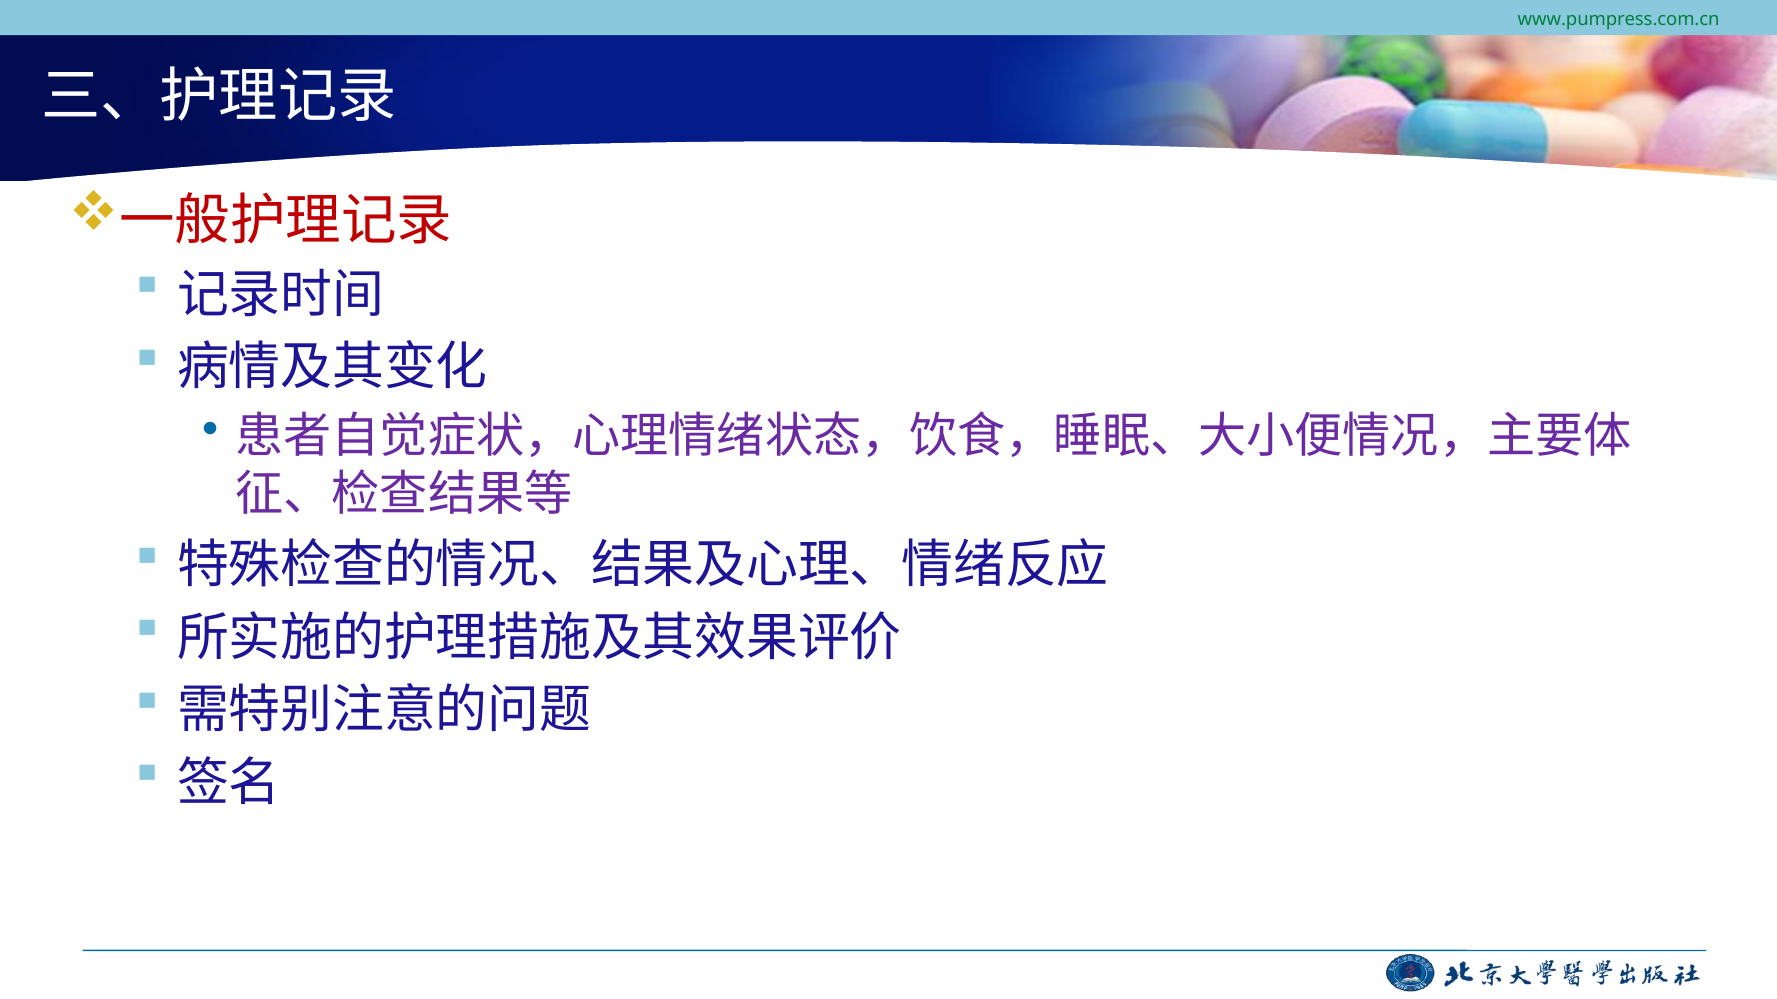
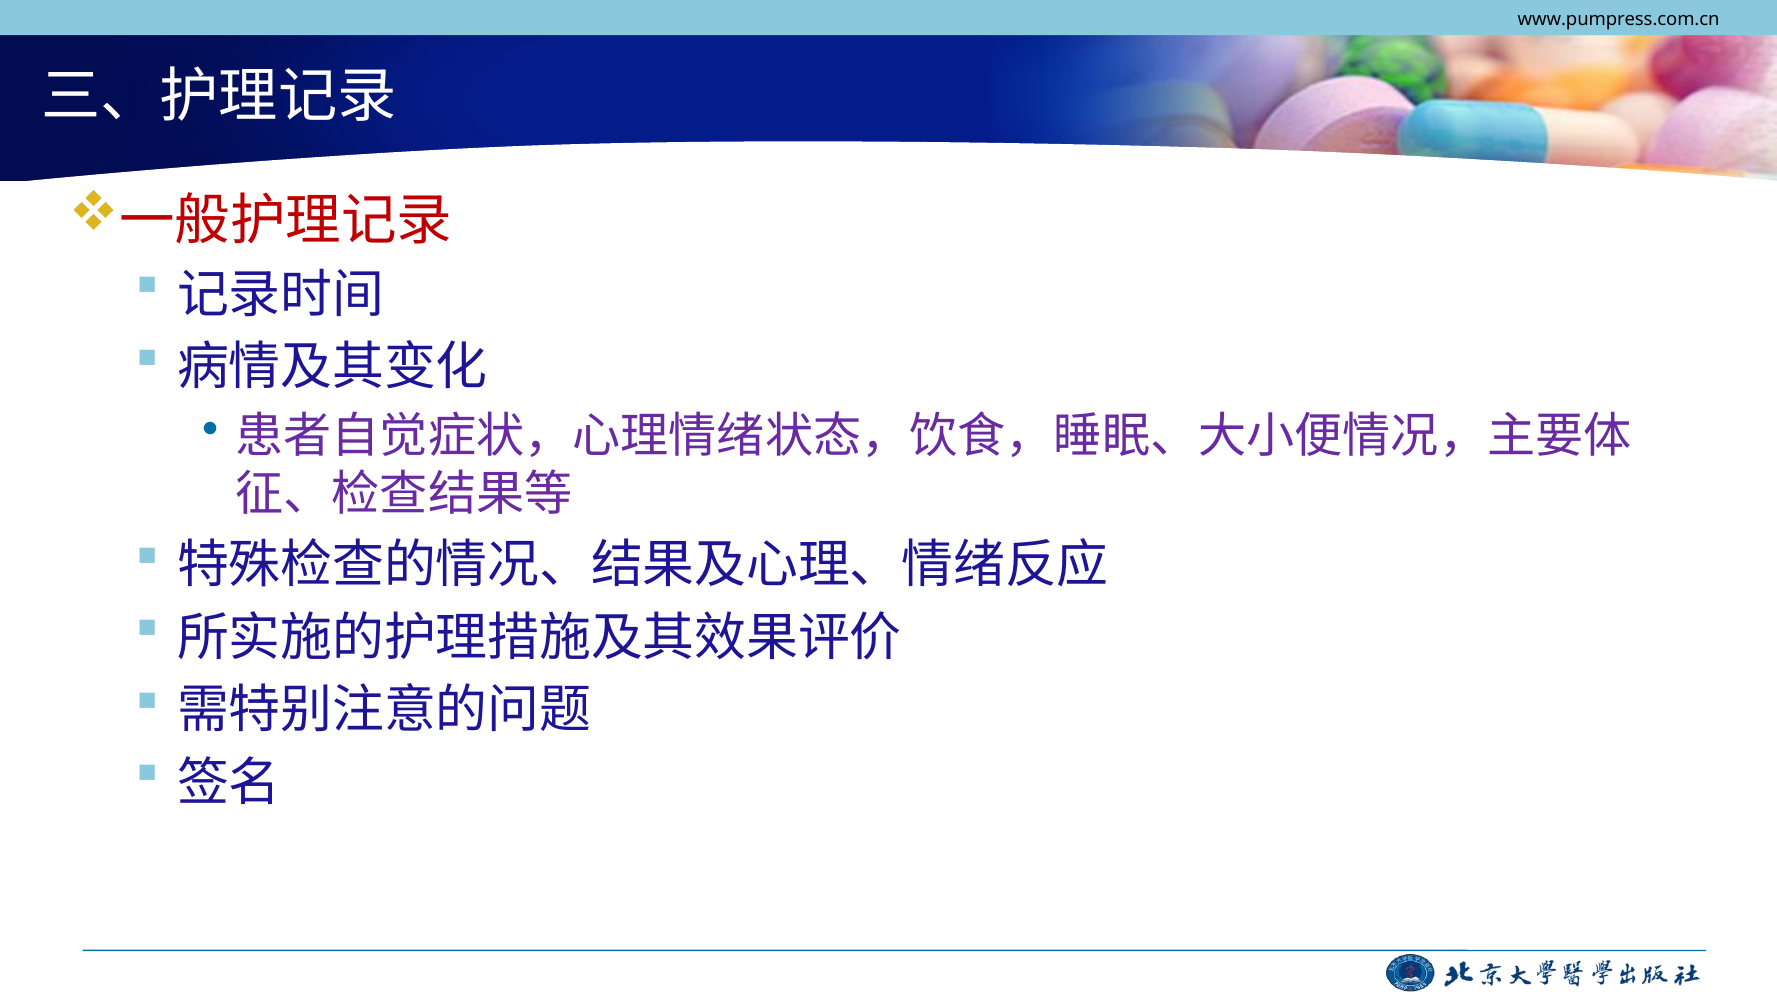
www.pumpress.com.cn colour: green -> black (1619, 19)
